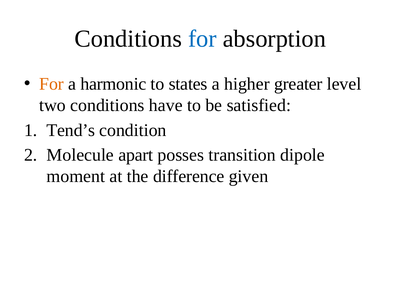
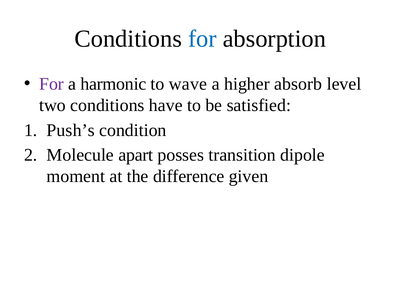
For colour: orange -> purple (51, 84)
states: states -> wave (188, 84)
greater: greater -> absorb (298, 84)
Tend’s: Tend’s -> Push’s (71, 130)
